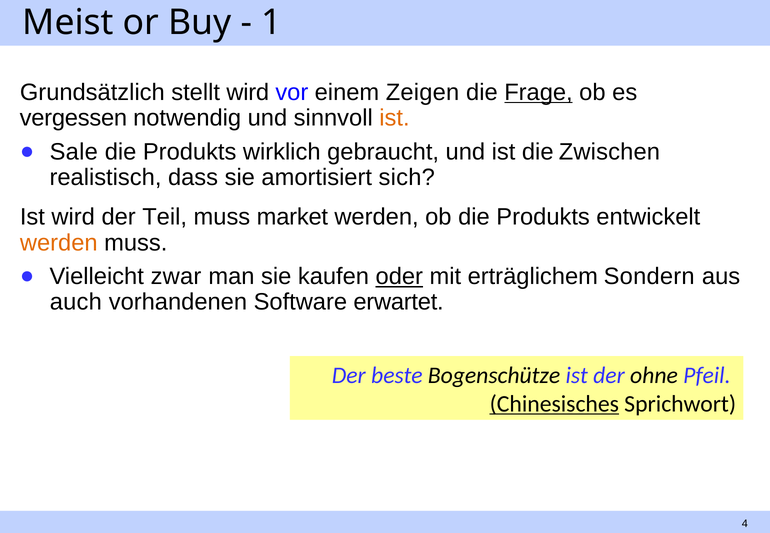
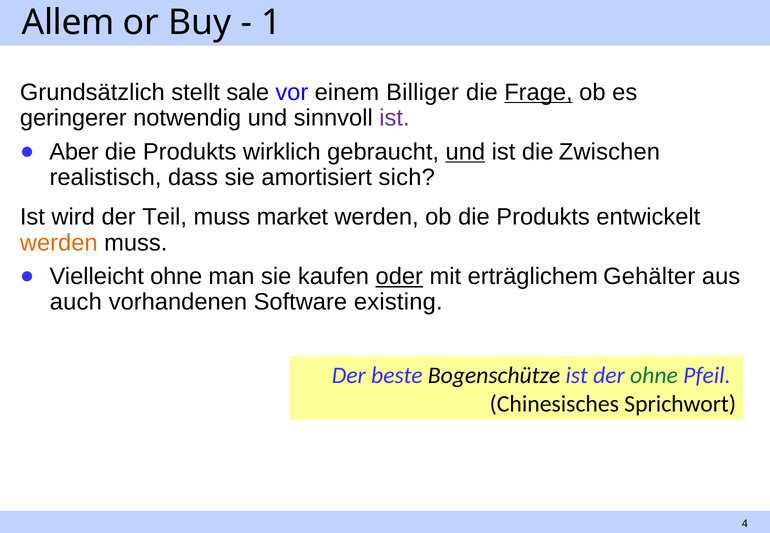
Meist: Meist -> Allem (68, 23)
stellt wird: wird -> sale (248, 92)
Zeigen: Zeigen -> Billiger (422, 92)
vergessen: vergessen -> geringerer (73, 118)
ist colour: orange -> purple (394, 118)
Sale: Sale -> Aber (74, 152)
und underline: none -> present (465, 152)
Vielleicht zwar: zwar -> ohne (176, 277)
Sondern: Sondern -> Gehälter (649, 277)
erwartet: erwartet -> existing (398, 302)
ohne colour: black -> green (654, 375)
Chinesisches underline: present -> none (554, 404)
